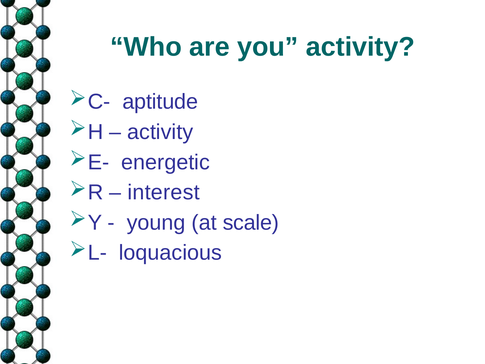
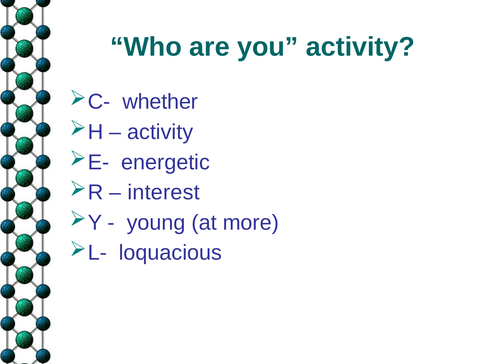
aptitude: aptitude -> whether (160, 102)
scale: scale -> more (251, 222)
